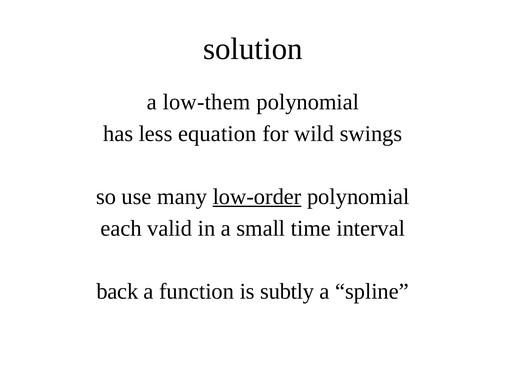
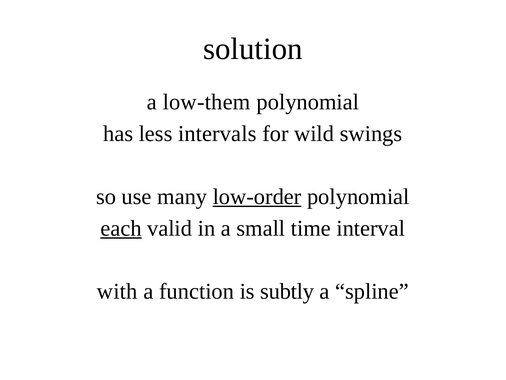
equation: equation -> intervals (217, 133)
each underline: none -> present (121, 228)
back: back -> with (117, 291)
